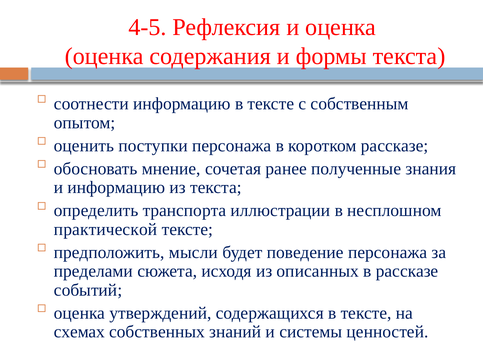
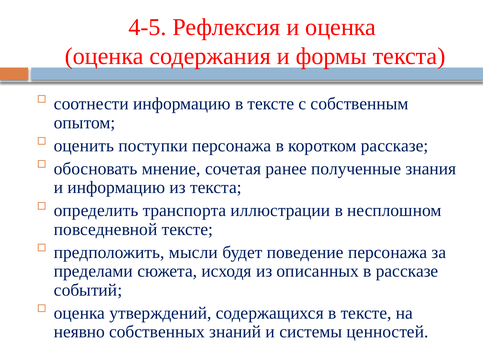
практической: практической -> повседневной (106, 230)
схемах: схемах -> неявно (79, 332)
